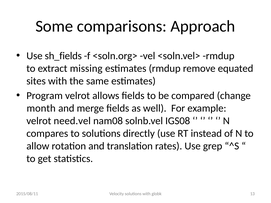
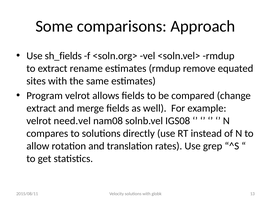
missing: missing -> rename (86, 68)
month: month -> extract (41, 108)
